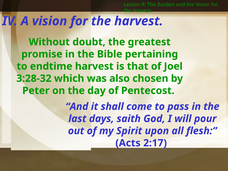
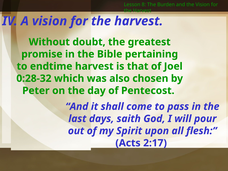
3:28-32: 3:28-32 -> 0:28-32 (34, 78)
